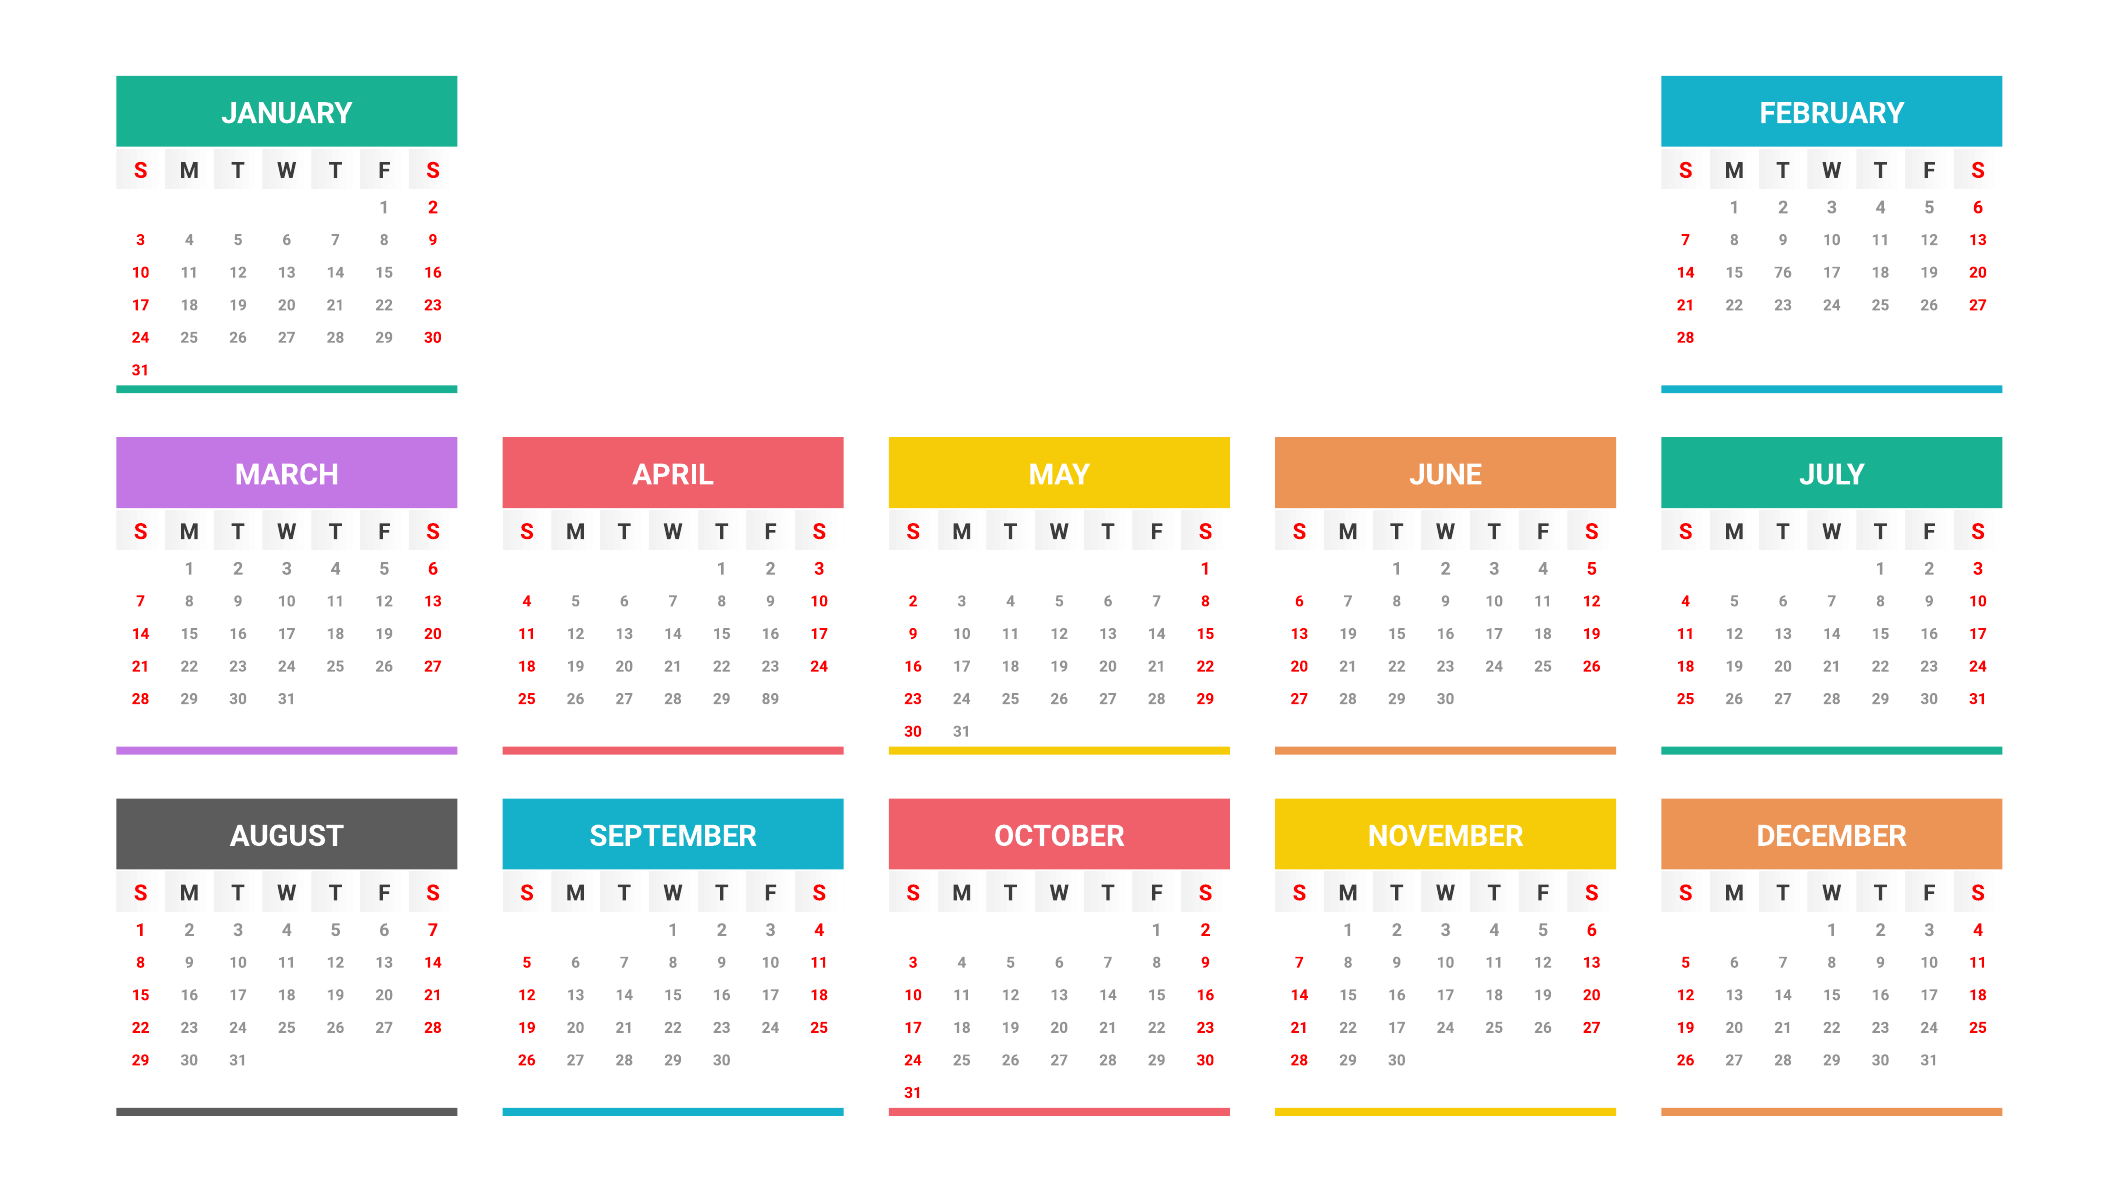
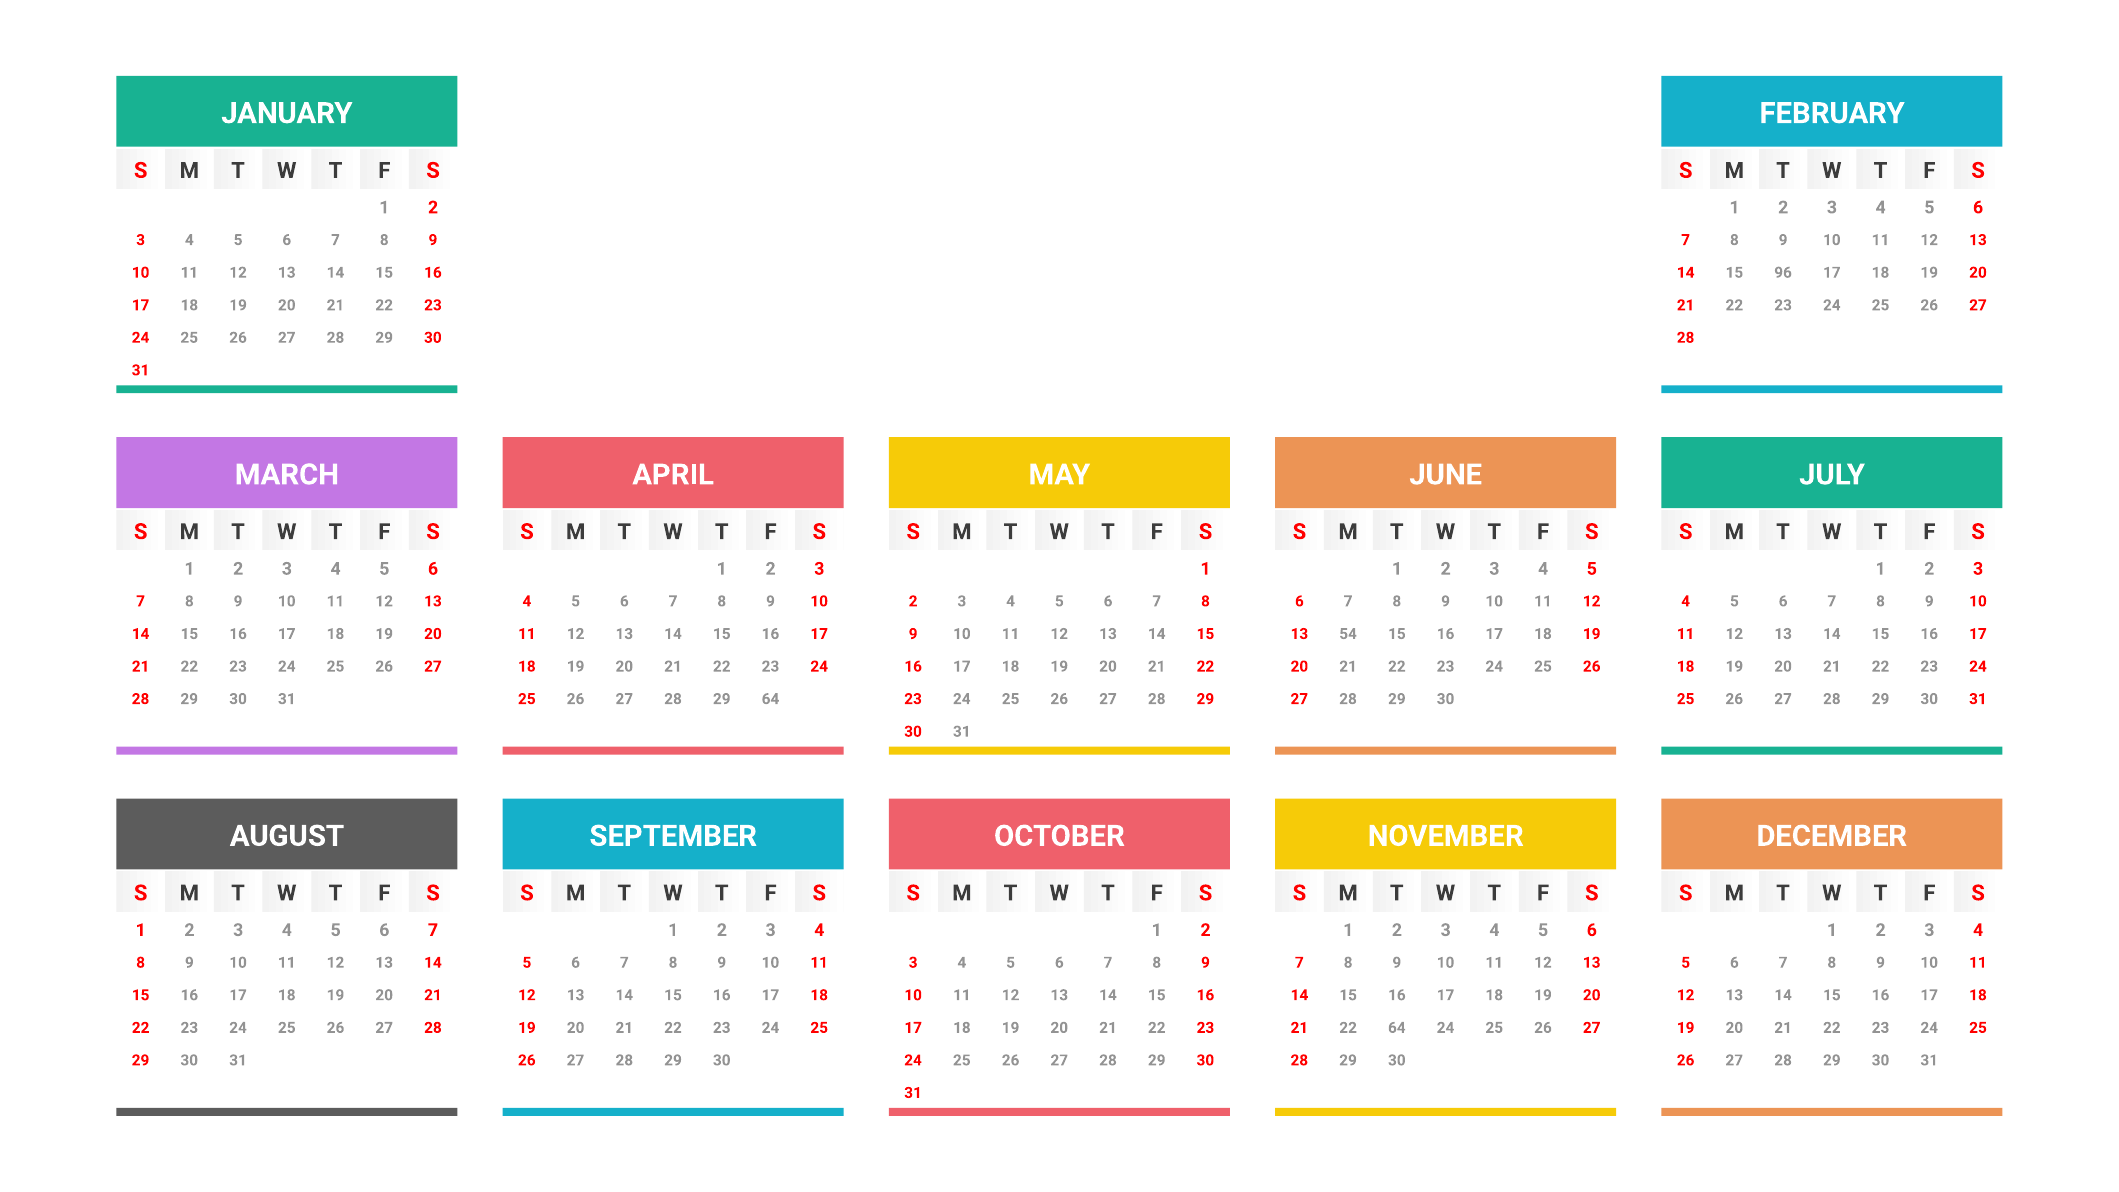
76: 76 -> 96 (1783, 273)
13 19: 19 -> 54 (1348, 634)
28 89: 89 -> 64 (770, 699)
22 17: 17 -> 64 (1397, 1028)
